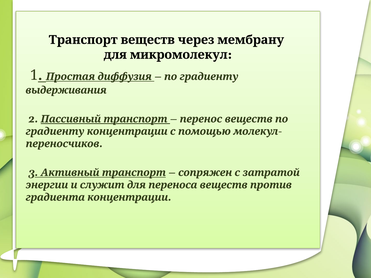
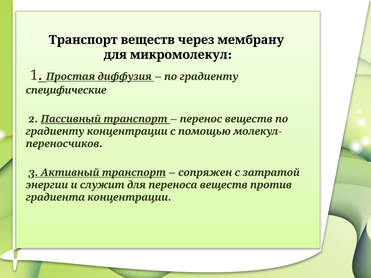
выдерживания: выдерживания -> специфические (66, 90)
